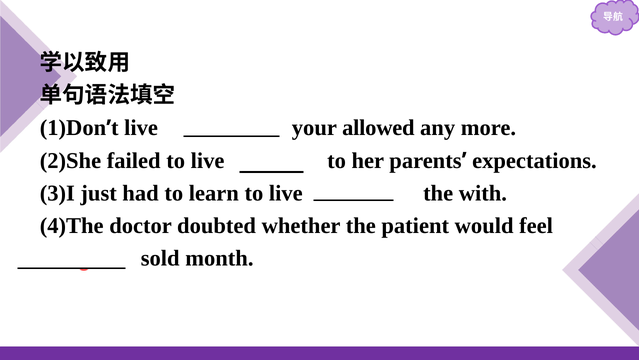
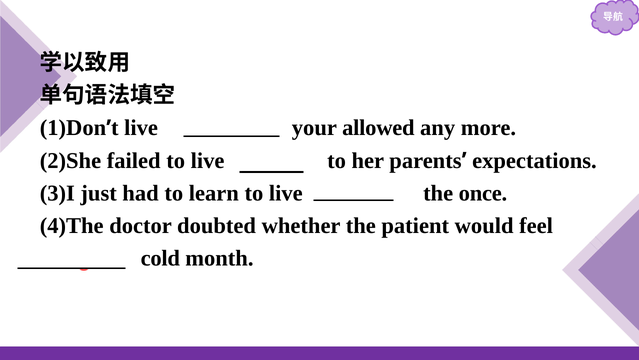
the with: with -> once (483, 193)
sold: sold -> cold (160, 258)
